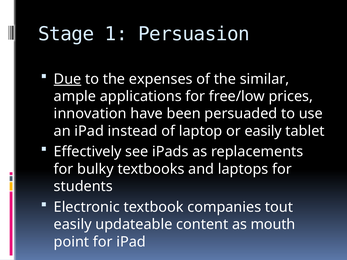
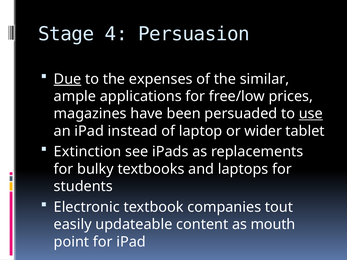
1: 1 -> 4 (116, 34)
innovation: innovation -> magazines (90, 114)
use underline: none -> present (311, 114)
or easily: easily -> wider (263, 131)
Effectively: Effectively -> Extinction (88, 152)
